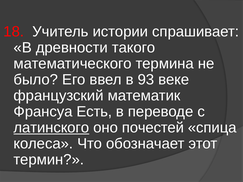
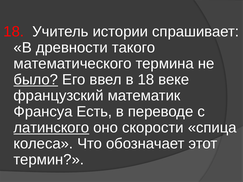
было underline: none -> present (36, 80)
в 93: 93 -> 18 (146, 80)
почестей: почестей -> скорости (153, 128)
